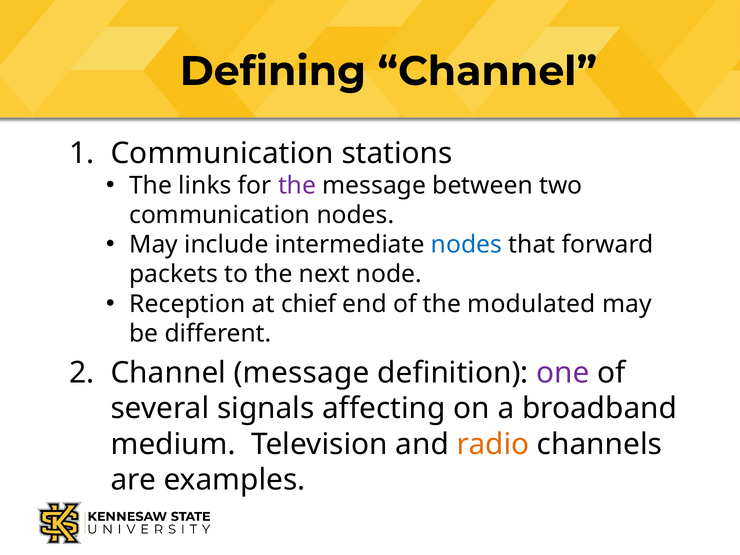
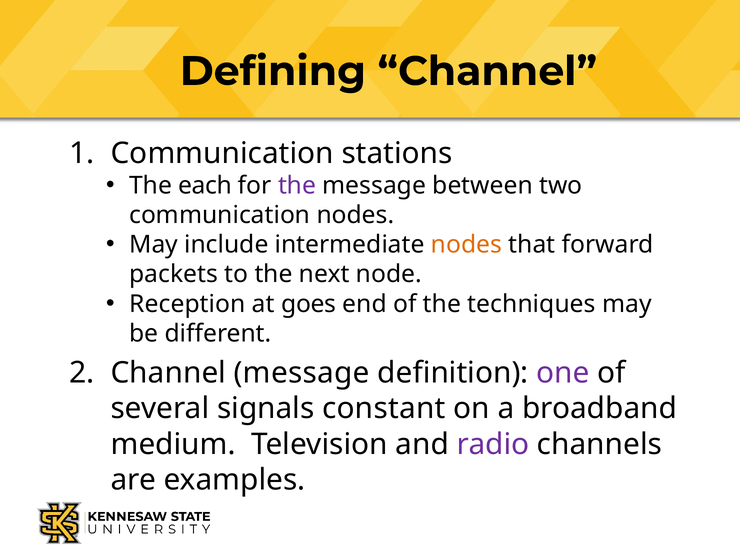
links: links -> each (205, 186)
nodes colour: blue -> orange (467, 245)
chief: chief -> goes (309, 304)
modulated: modulated -> techniques (532, 304)
affecting: affecting -> constant (384, 408)
radio colour: orange -> purple (493, 444)
